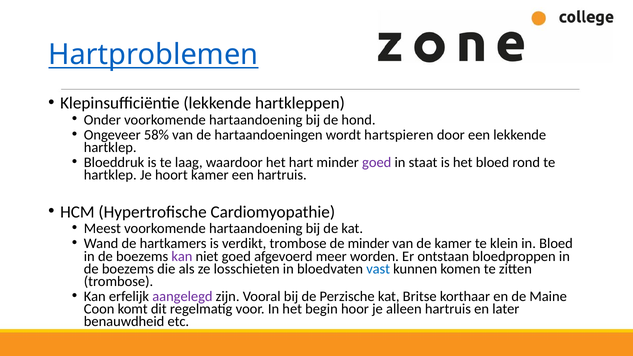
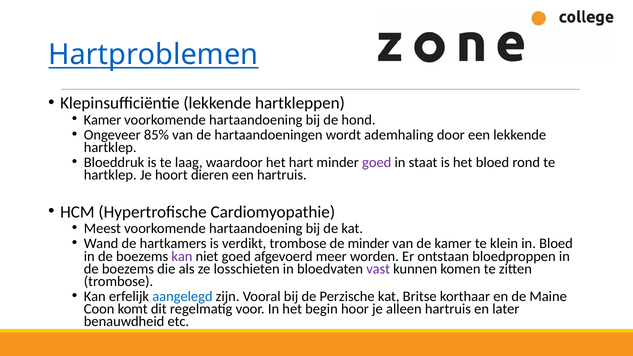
Onder: Onder -> Kamer (102, 120)
58%: 58% -> 85% (156, 135)
hartspieren: hartspieren -> ademhaling (399, 135)
hoort kamer: kamer -> dieren (210, 175)
vast colour: blue -> purple (378, 269)
aangelegd colour: purple -> blue (182, 296)
